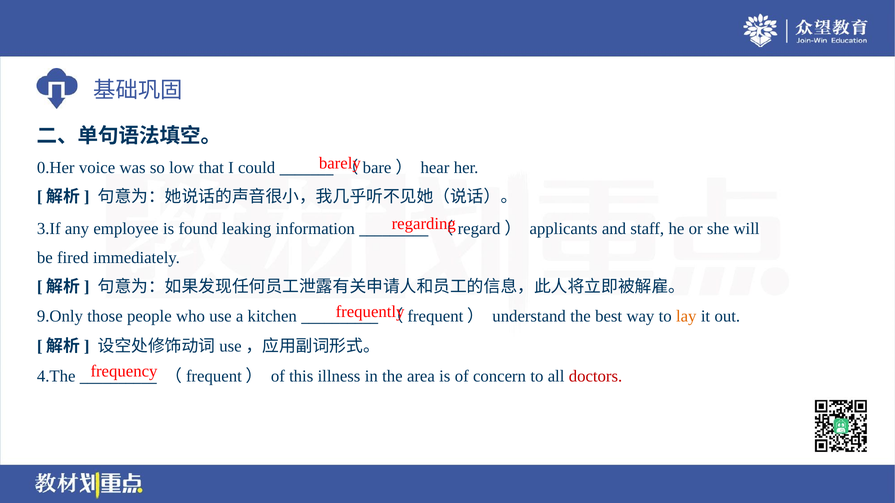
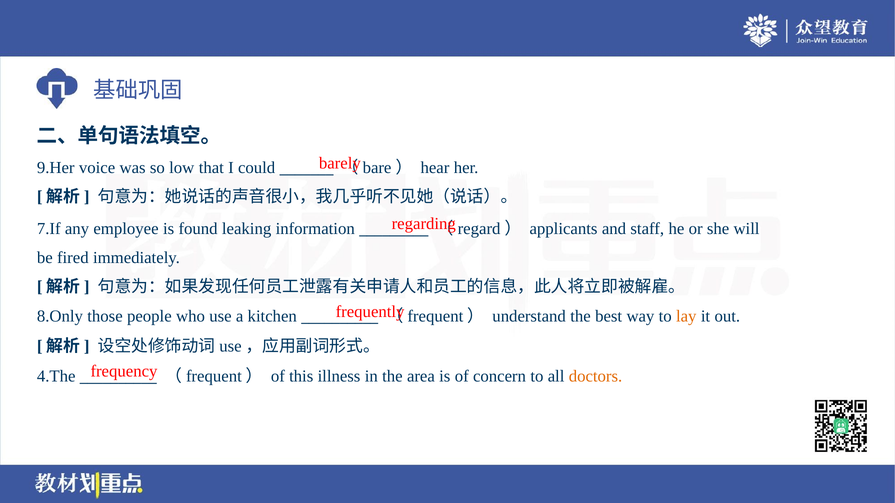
0.Her: 0.Her -> 9.Her (56, 168)
3.If: 3.If -> 7.If (49, 229)
9.Only: 9.Only -> 8.Only (60, 317)
doctors colour: red -> orange (596, 376)
